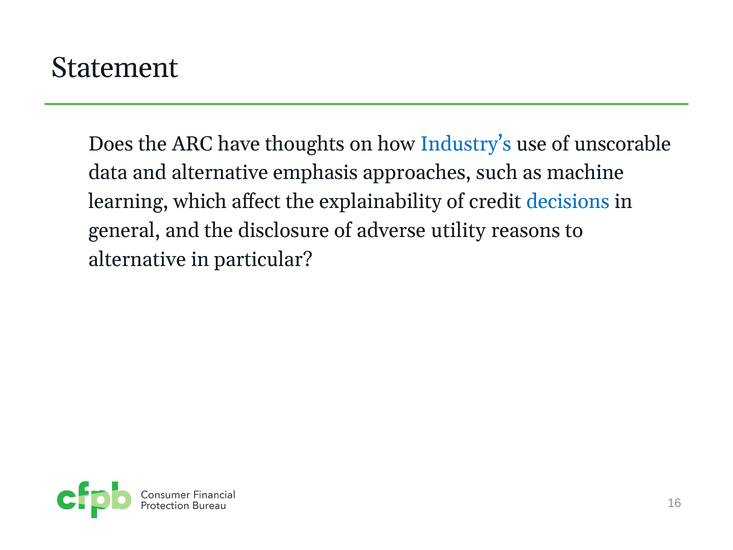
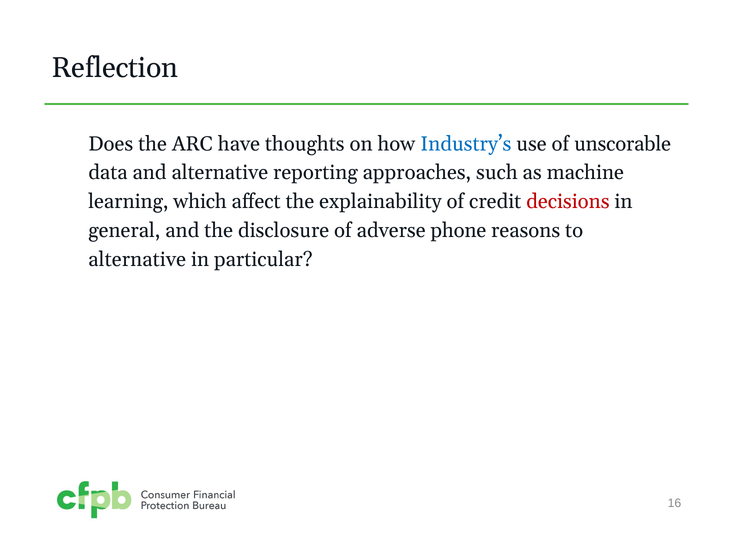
Statement: Statement -> Reflection (115, 68)
emphasis: emphasis -> reporting (315, 173)
decisions colour: blue -> red (568, 202)
utility: utility -> phone (458, 230)
